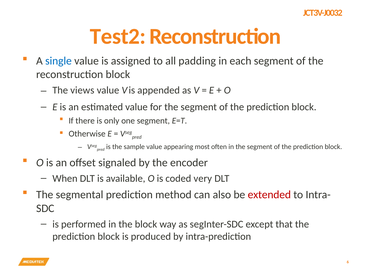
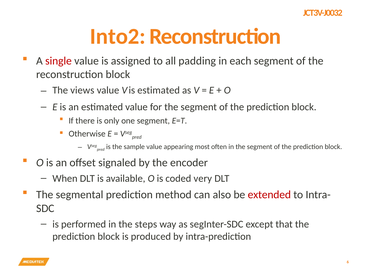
Test2: Test2 -> Into2 (118, 37)
single colour: blue -> red (58, 61)
is appended: appended -> estimated (159, 90)
the block: block -> steps (146, 224)
